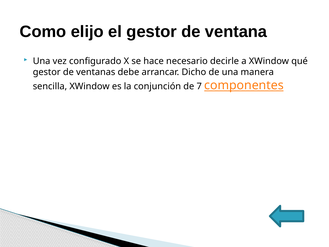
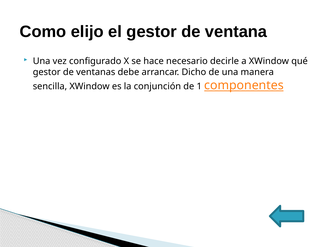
7: 7 -> 1 (199, 86)
